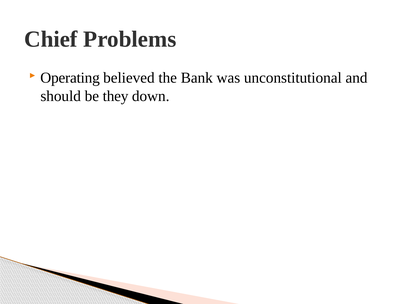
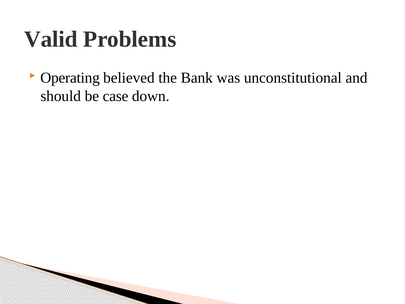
Chief: Chief -> Valid (51, 39)
they: they -> case (116, 96)
